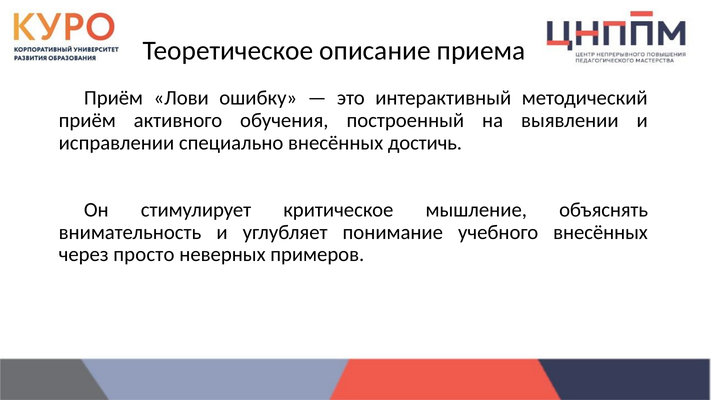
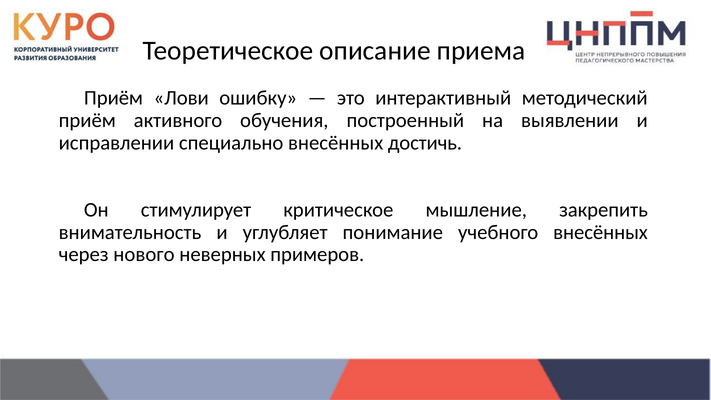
объяснять: объяснять -> закрепить (604, 210)
просто: просто -> нового (144, 255)
